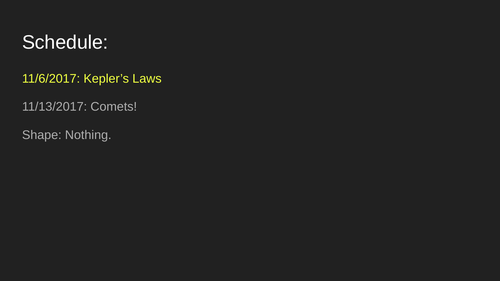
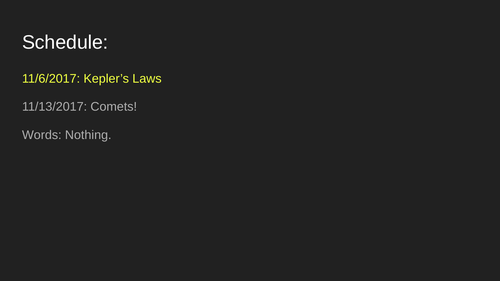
Shape: Shape -> Words (42, 135)
